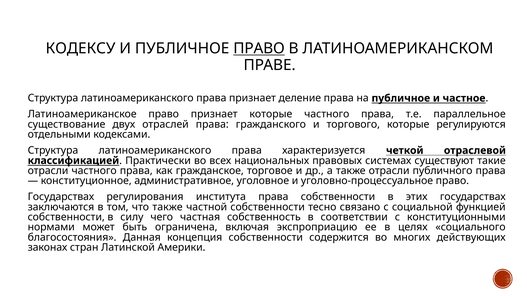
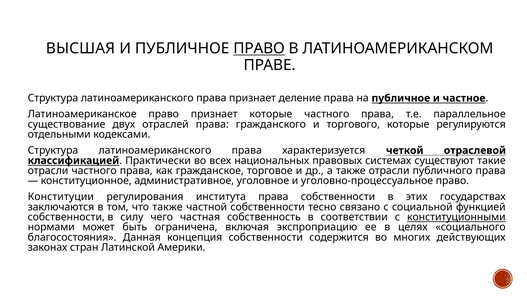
КОДЕКСУ: КОДЕКСУ -> ВЫСШАЯ (80, 49)
Государствах: Государствах -> Конституции (61, 197)
конституционными underline: none -> present (456, 217)
